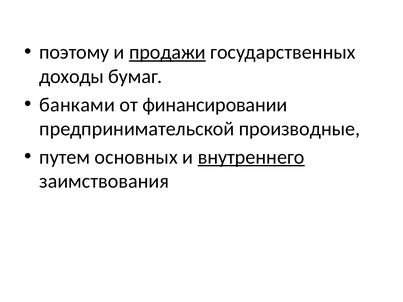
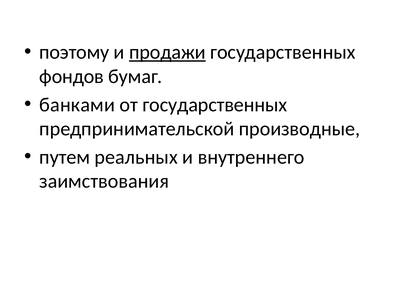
доходы: доходы -> фондов (72, 77)
от финансировании: финансировании -> государственных (215, 105)
основных: основных -> реальных (136, 157)
внутреннего underline: present -> none (251, 157)
